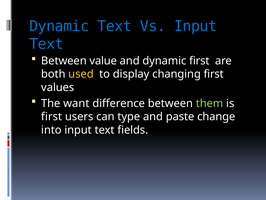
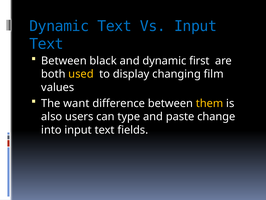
value: value -> black (103, 61)
changing first: first -> film (214, 74)
them colour: light green -> yellow (210, 103)
first: first -> also (52, 116)
